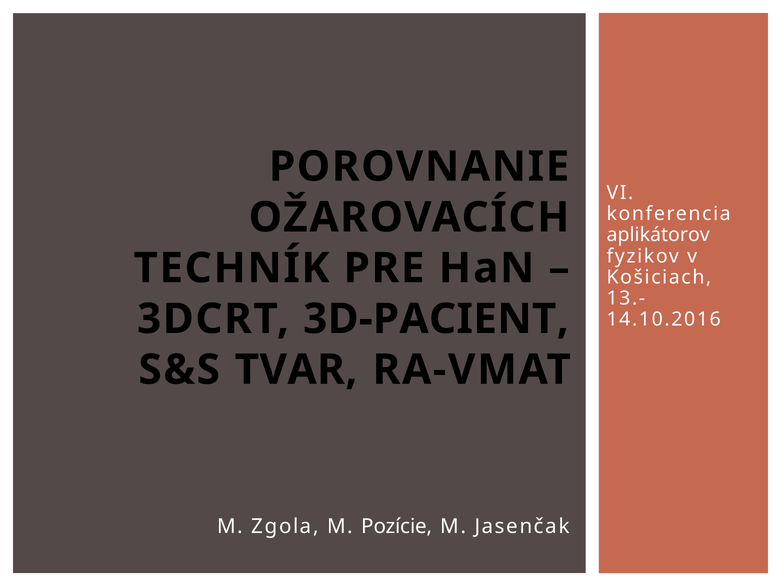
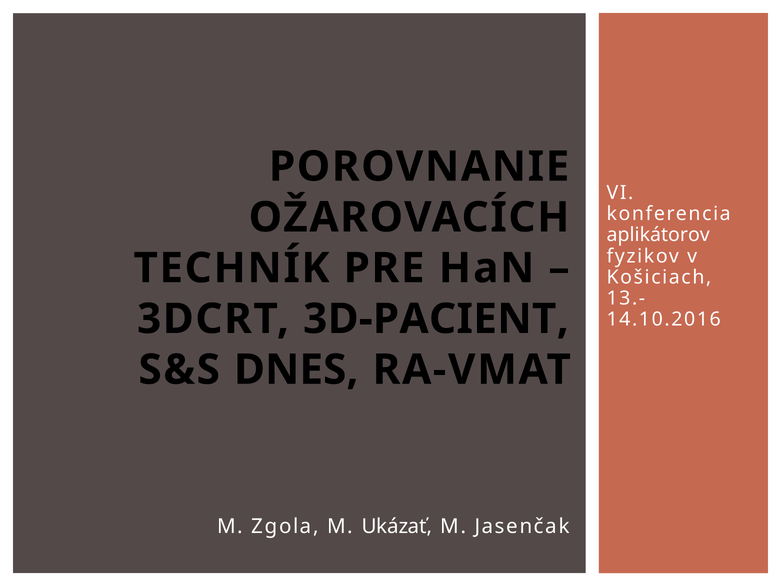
TVAR: TVAR -> DNES (296, 370)
Pozície: Pozície -> Ukázať (397, 526)
